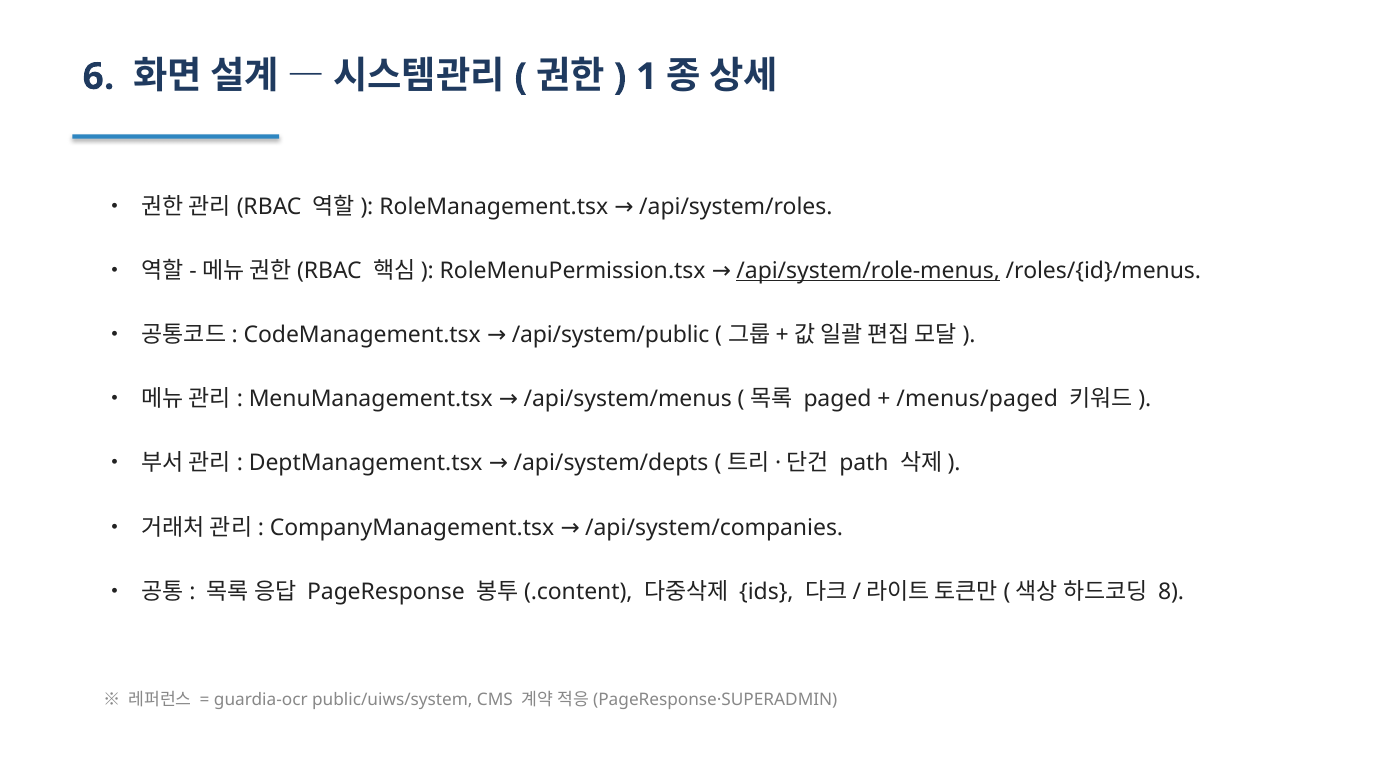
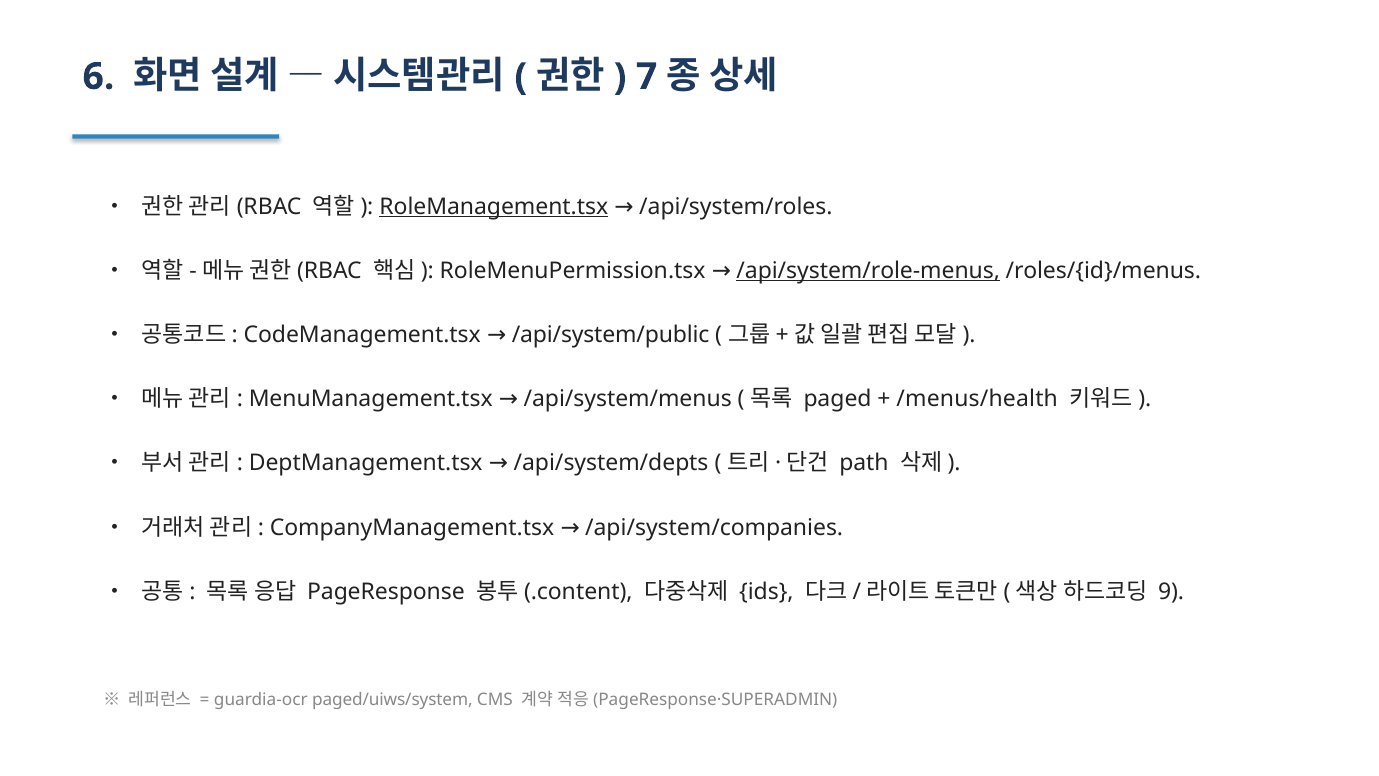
1: 1 -> 7 (647, 77)
RoleManagement.tsx underline: none -> present (494, 207)
/menus/paged: /menus/paged -> /menus/health (977, 399)
8: 8 -> 9 (1171, 591)
public/uiws/system: public/uiws/system -> paged/uiws/system (392, 699)
